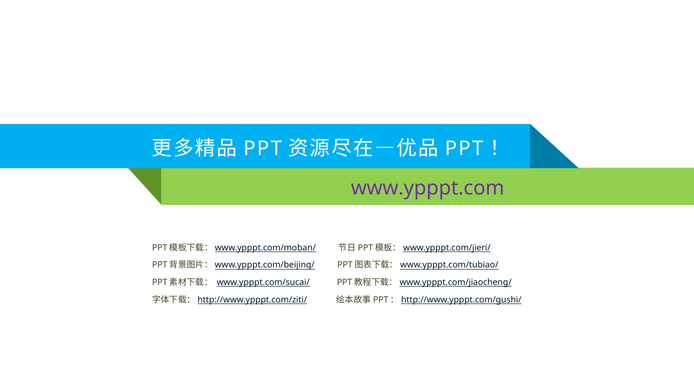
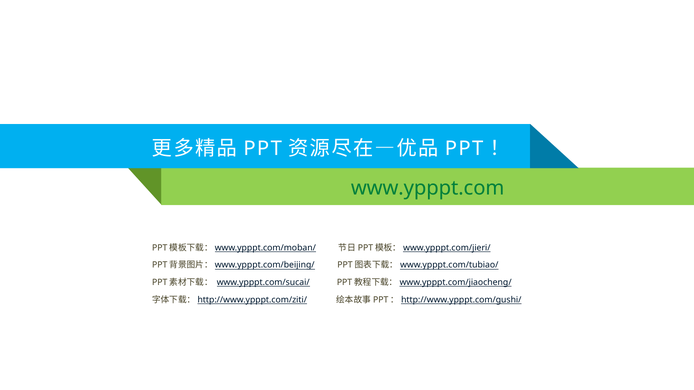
www.ypppt.com colour: purple -> green (428, 188)
